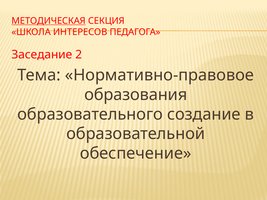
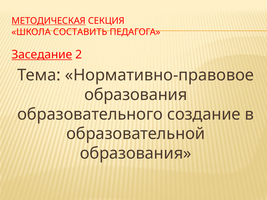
ИНТЕРЕСОВ: ИНТЕРЕСОВ -> СОСТАВИТЬ (80, 32)
Заседание underline: none -> present (42, 55)
обеспечение: обеспечение -> образования (136, 154)
